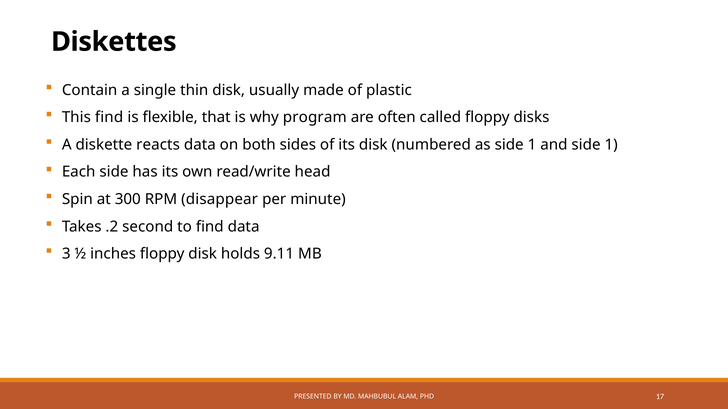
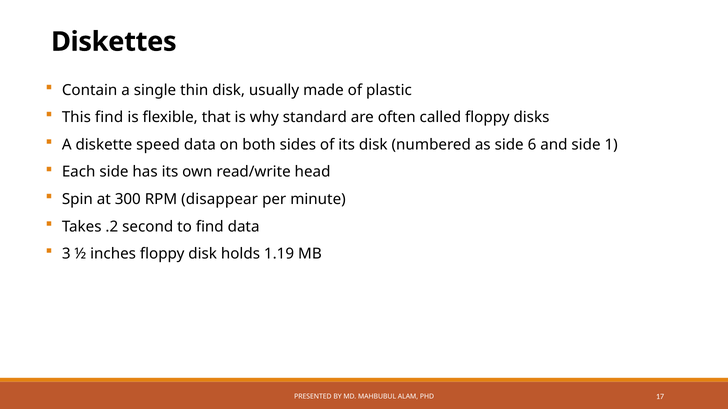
program: program -> standard (315, 118)
reacts: reacts -> speed (158, 145)
as side 1: 1 -> 6 (532, 145)
9.11: 9.11 -> 1.19 (279, 254)
